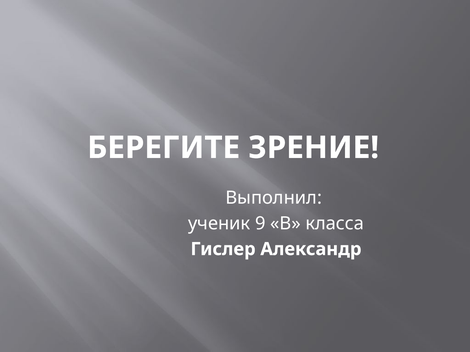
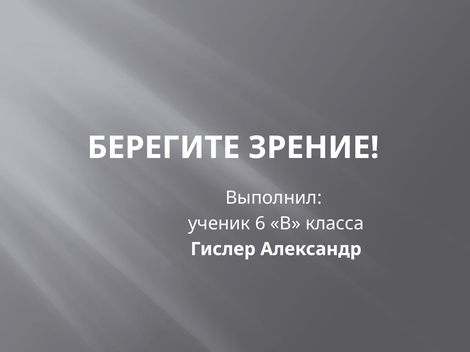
9: 9 -> 6 (260, 224)
